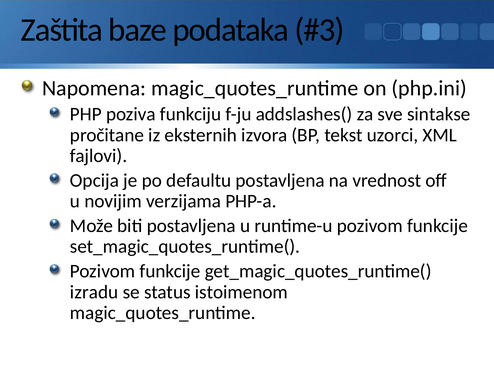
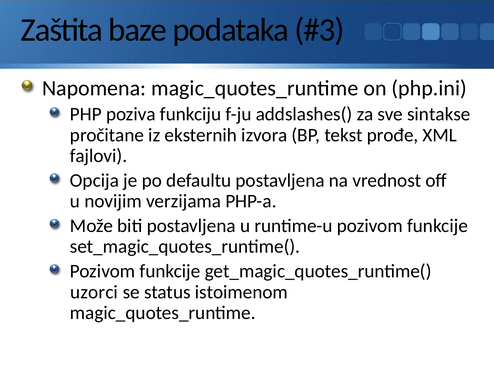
uzorci: uzorci -> prođe (393, 135)
izradu: izradu -> uzorci (94, 292)
